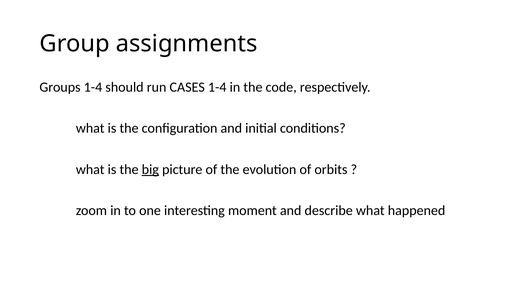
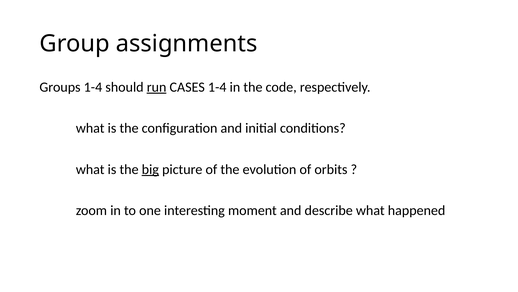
run underline: none -> present (157, 87)
